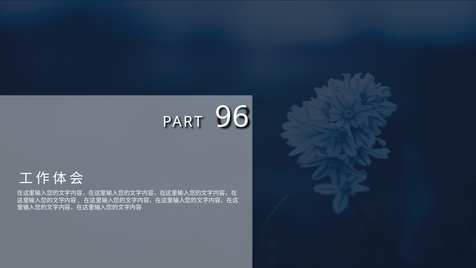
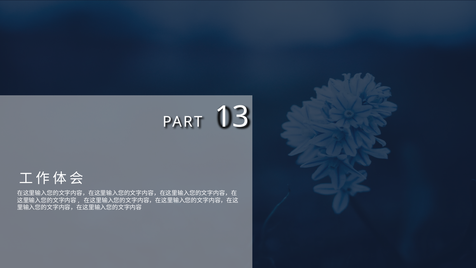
96: 96 -> 13 (232, 117)
